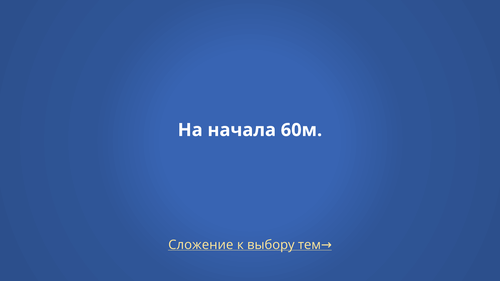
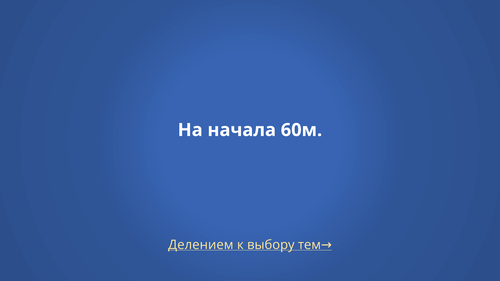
Сложение: Сложение -> Делением (201, 245)
